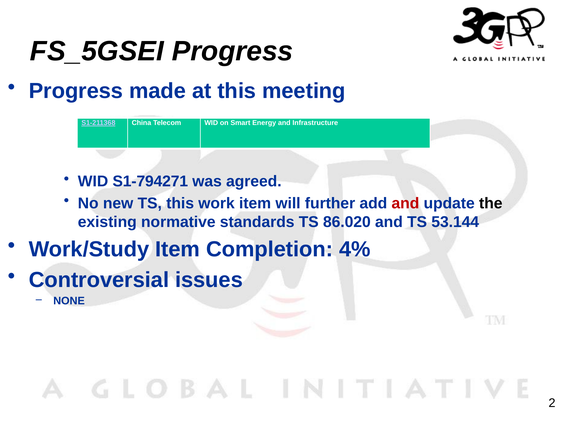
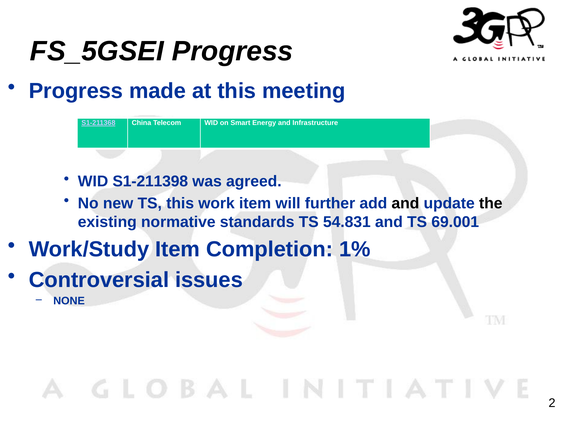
S1-794271: S1-794271 -> S1-211398 (150, 181)
and colour: red -> black (405, 203)
86.020: 86.020 -> 54.831 (347, 222)
53.144: 53.144 -> 69.001 (455, 222)
4%: 4% -> 1% (355, 249)
